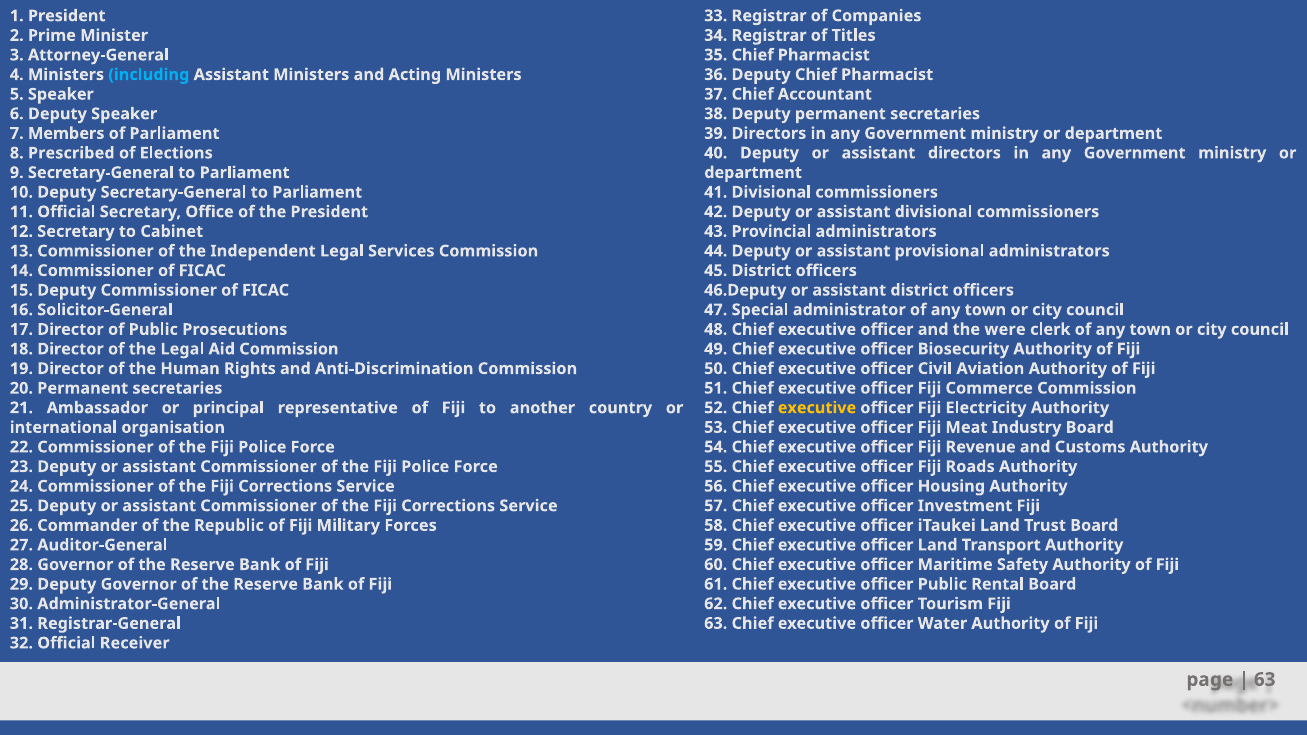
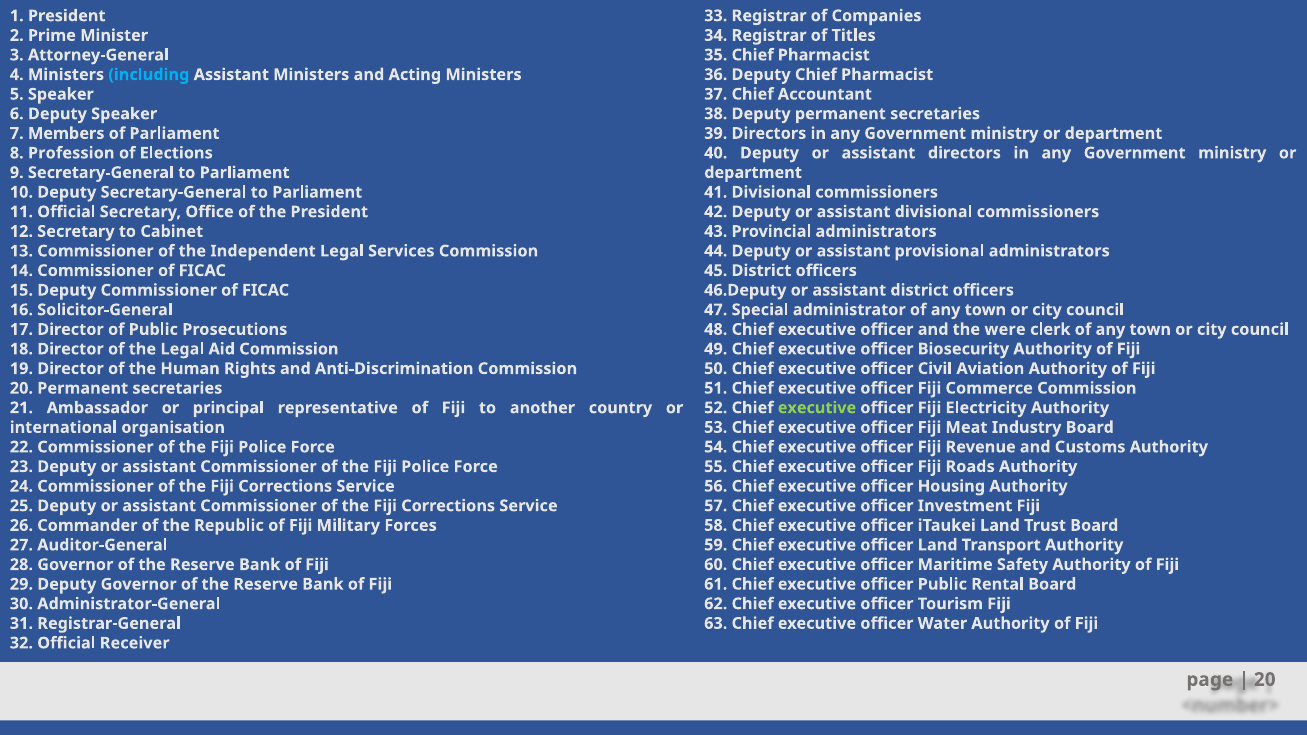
Prescribed: Prescribed -> Profession (71, 153)
executive colour: yellow -> light green (817, 408)
63: 63 -> 20 (1265, 680)
